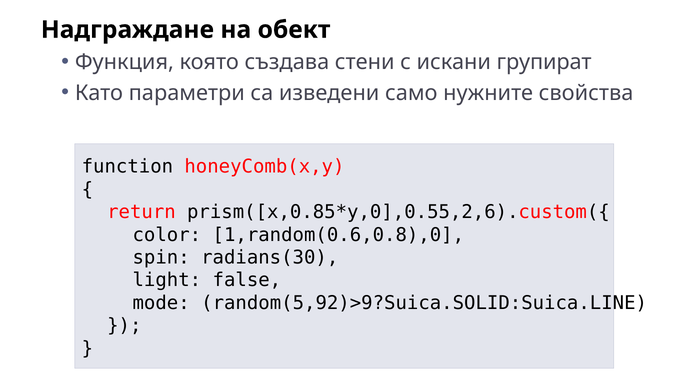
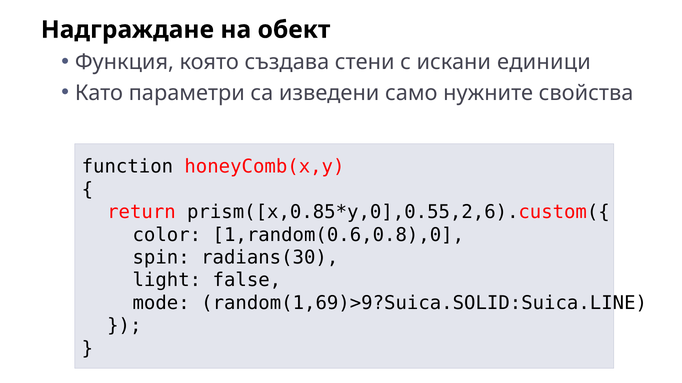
групират: групират -> единици (544, 62)
random(5,92)>9?Suica.SOLID:Suica.LINE: random(5,92)>9?Suica.SOLID:Suica.LINE -> random(1,69)>9?Suica.SOLID:Suica.LINE (424, 303)
